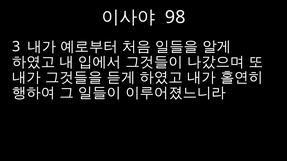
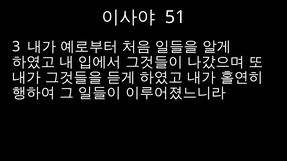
98: 98 -> 51 (175, 17)
